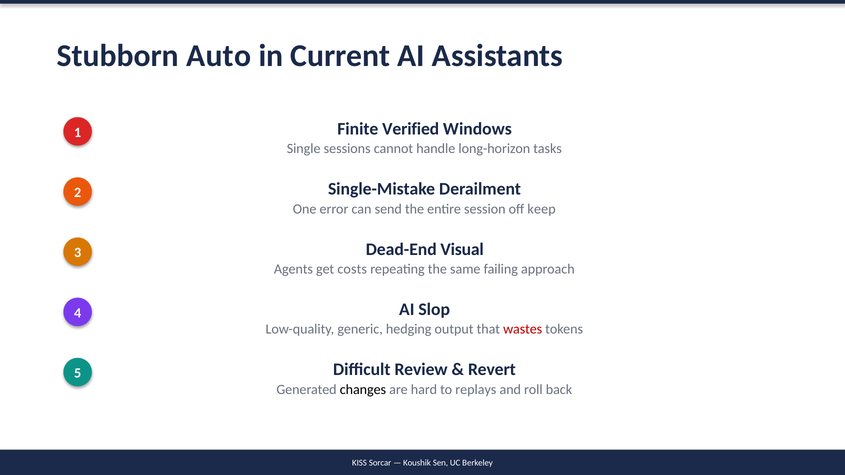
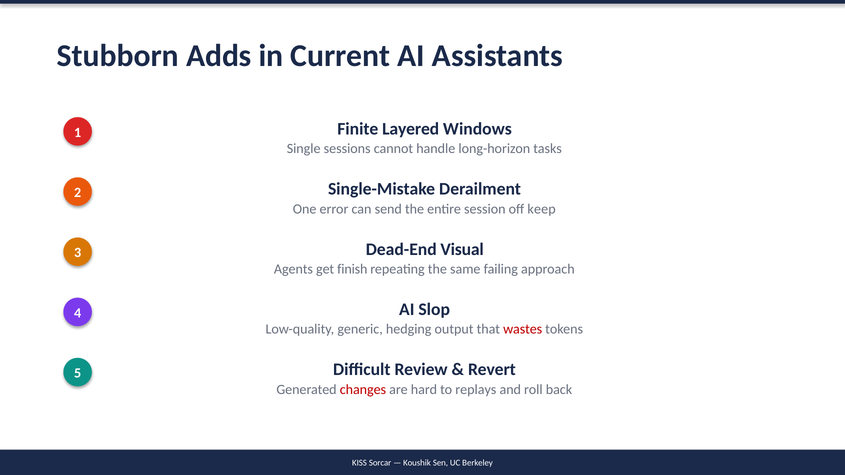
Auto: Auto -> Adds (219, 56)
Verified: Verified -> Layered (411, 129)
costs: costs -> finish (352, 269)
changes colour: black -> red (363, 390)
